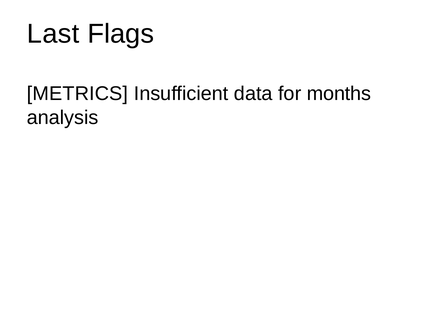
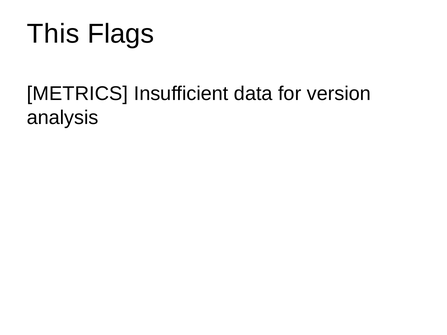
Last: Last -> This (53, 34)
months: months -> version (339, 94)
